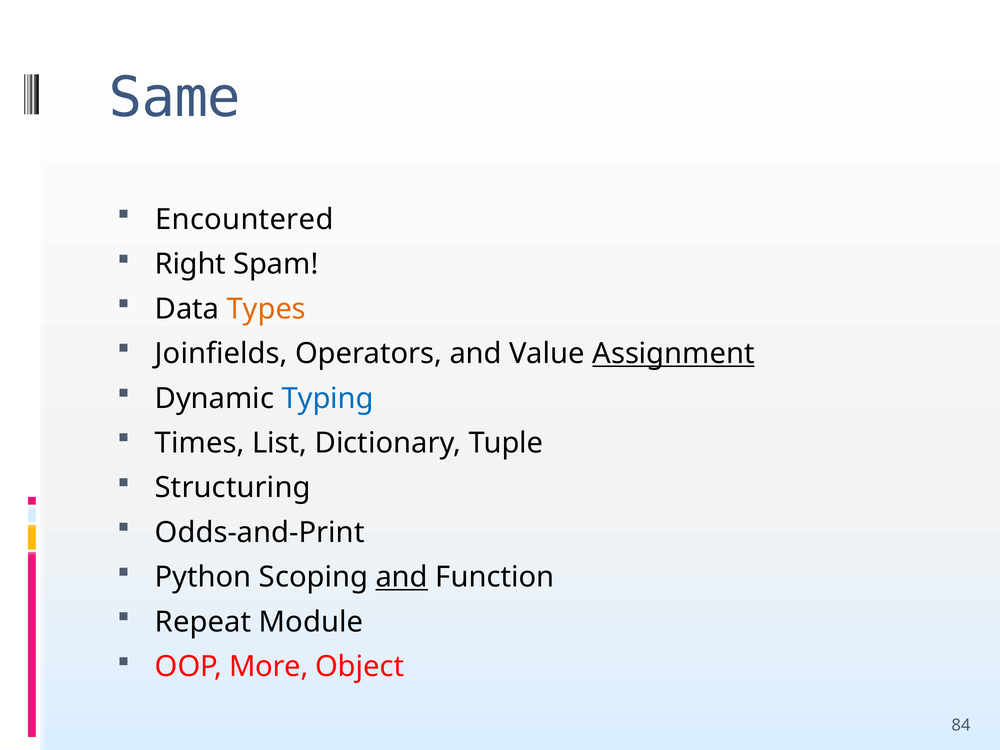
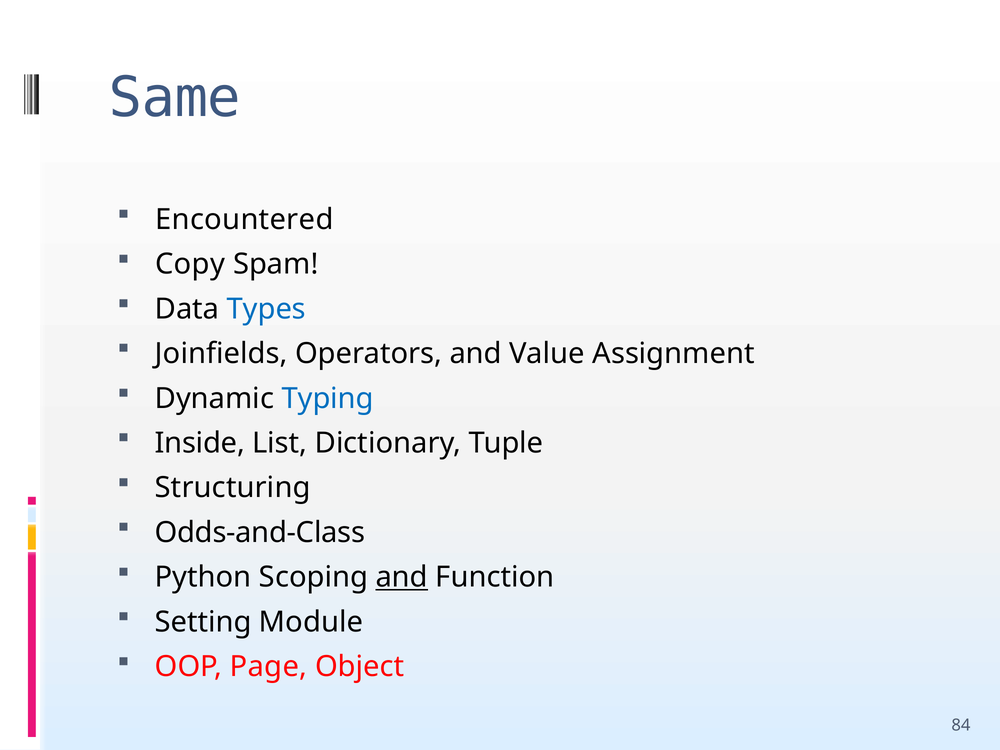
Right: Right -> Copy (190, 264)
Types colour: orange -> blue (266, 309)
Assignment underline: present -> none (674, 354)
Times: Times -> Inside (200, 443)
Odds-and-Print: Odds-and-Print -> Odds-and-Class (260, 533)
Repeat: Repeat -> Setting (203, 622)
More: More -> Page (268, 667)
